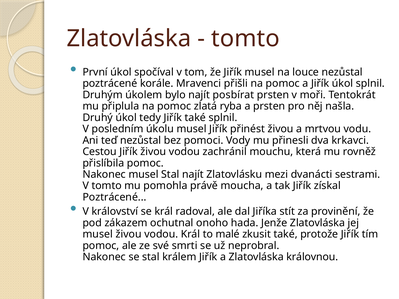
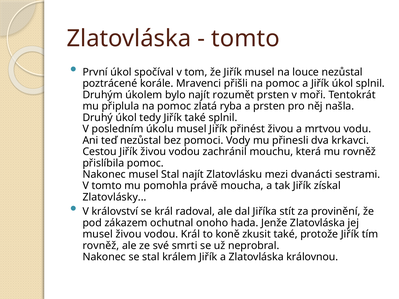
posbírat: posbírat -> rozumět (233, 95)
Poztrácené: Poztrácené -> Zlatovlásky (115, 197)
malé: malé -> koně (228, 234)
pomoc: pomoc -> rovněž (101, 246)
